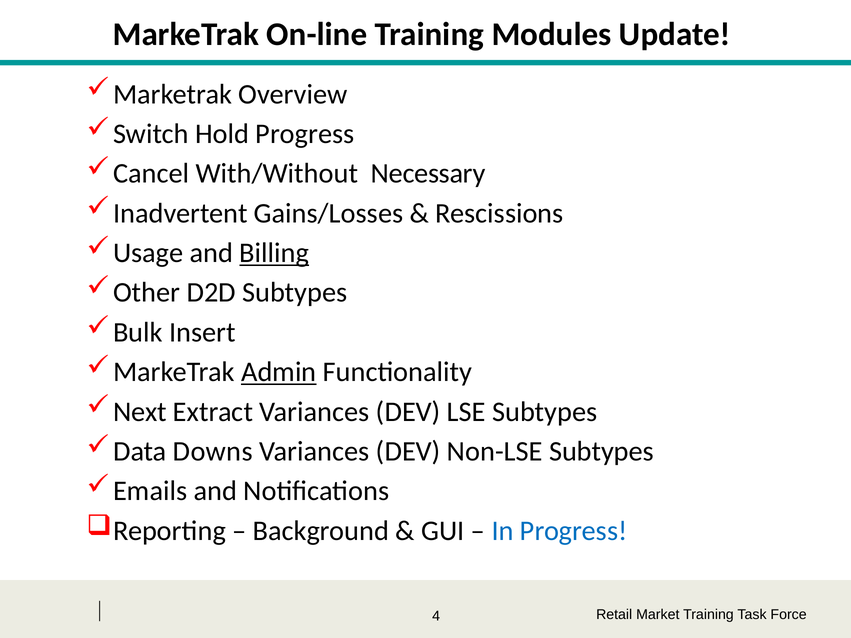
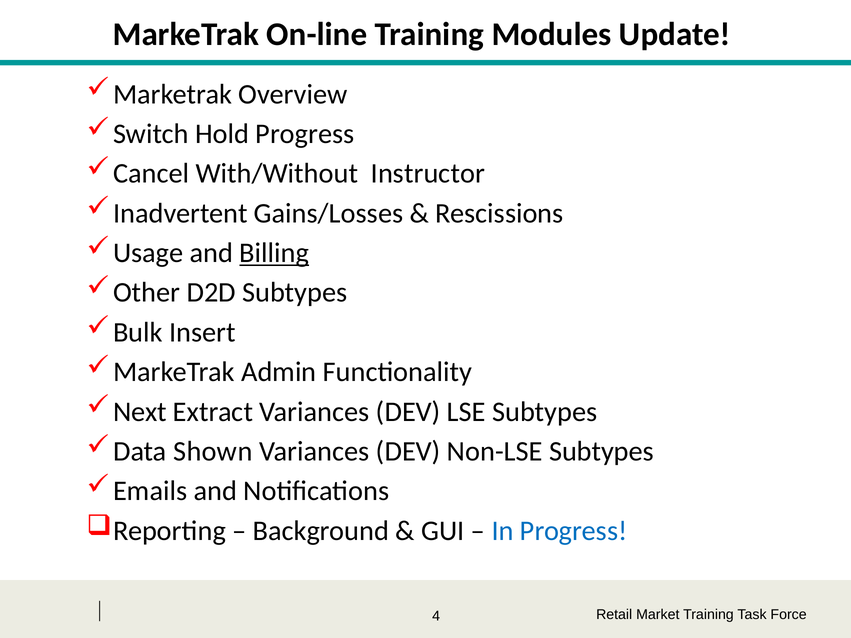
Necessary: Necessary -> Instructor (428, 174)
Admin underline: present -> none (279, 372)
Downs: Downs -> Shown (213, 452)
